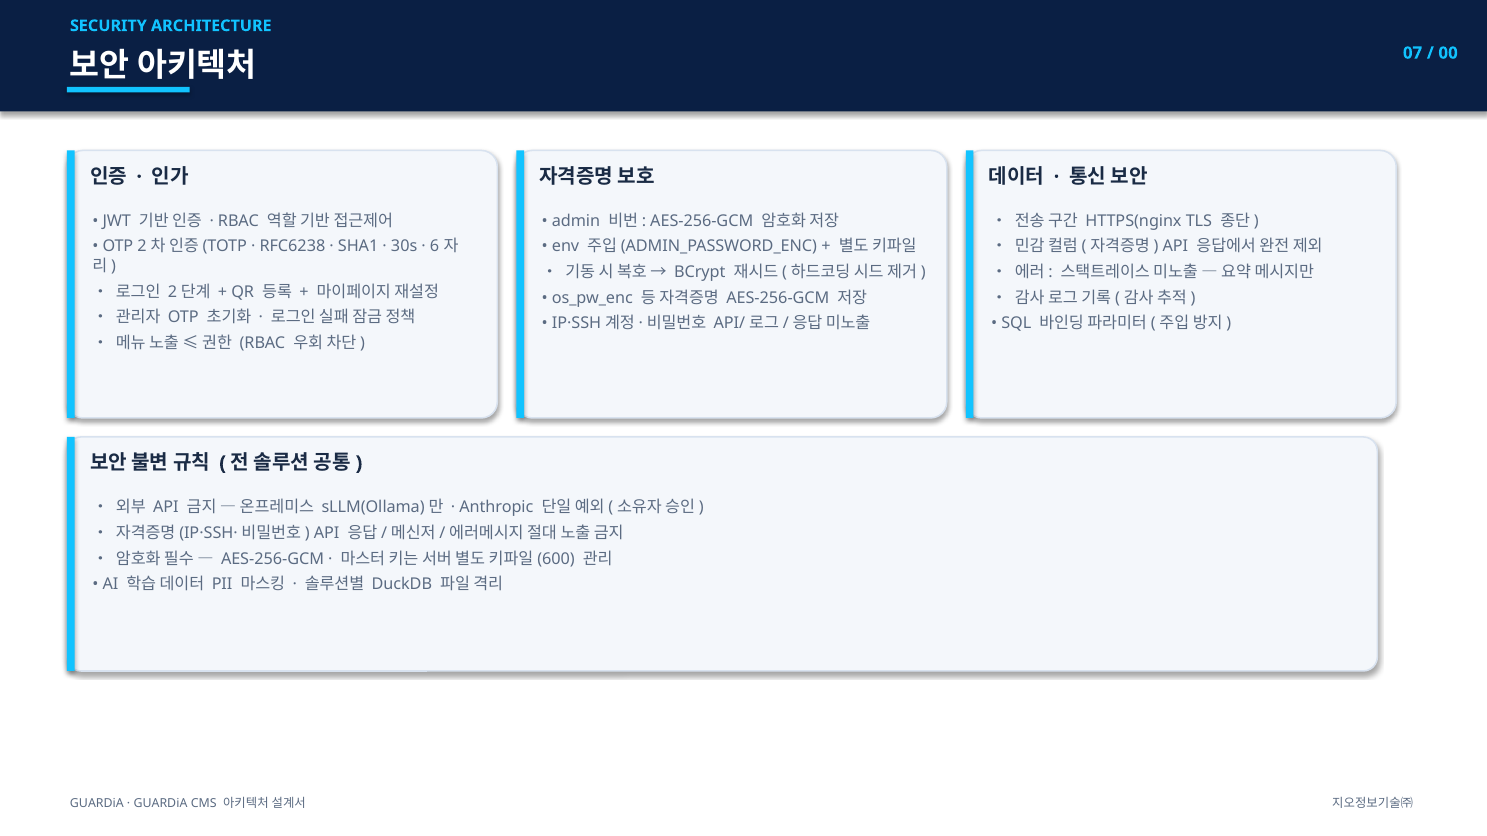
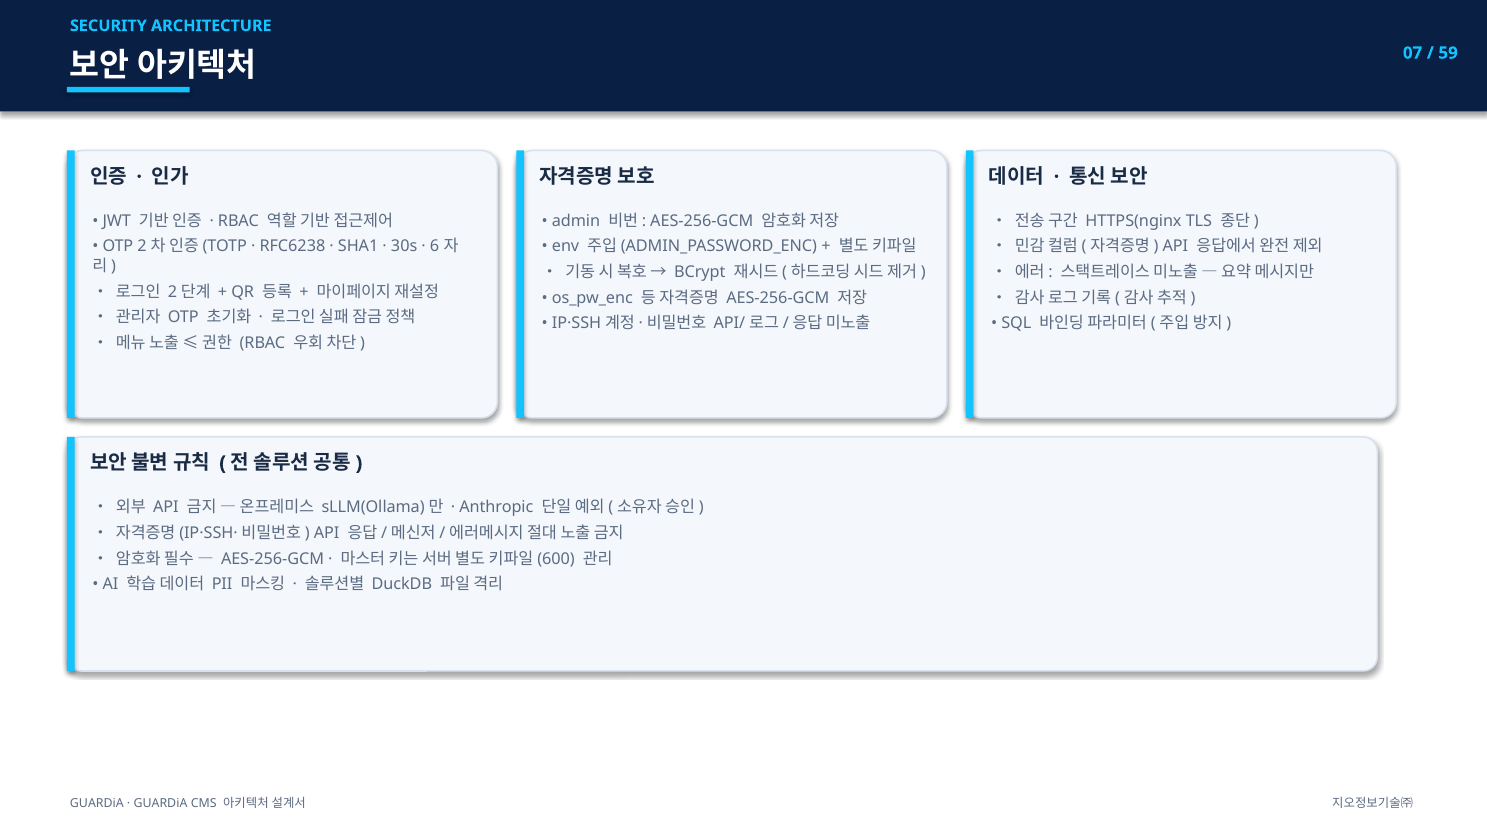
00: 00 -> 59 (1448, 53)
